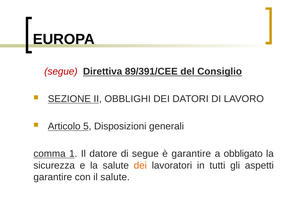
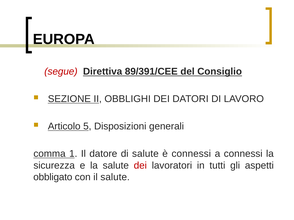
di segue: segue -> salute (145, 154)
è garantire: garantire -> connessi (191, 154)
a obbligato: obbligato -> connessi (243, 154)
dei colour: orange -> red (140, 166)
garantire: garantire -> obbligato (53, 178)
